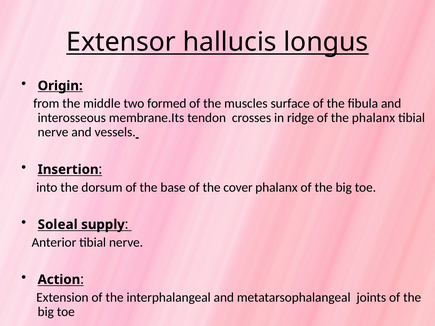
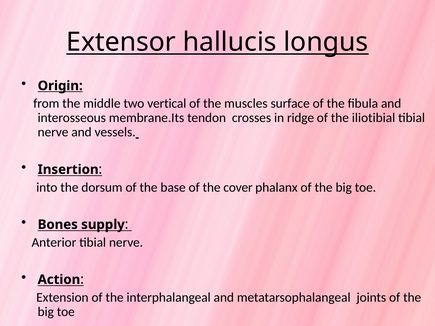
formed: formed -> vertical (167, 104)
the phalanx: phalanx -> iliotibial (374, 118)
Soleal: Soleal -> Bones (58, 225)
